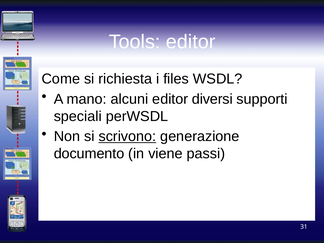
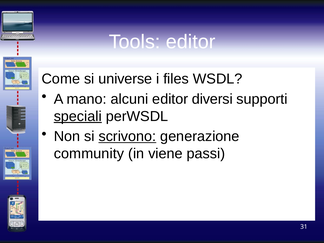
richiesta: richiesta -> universe (125, 79)
speciali underline: none -> present (78, 116)
documento: documento -> community (89, 154)
